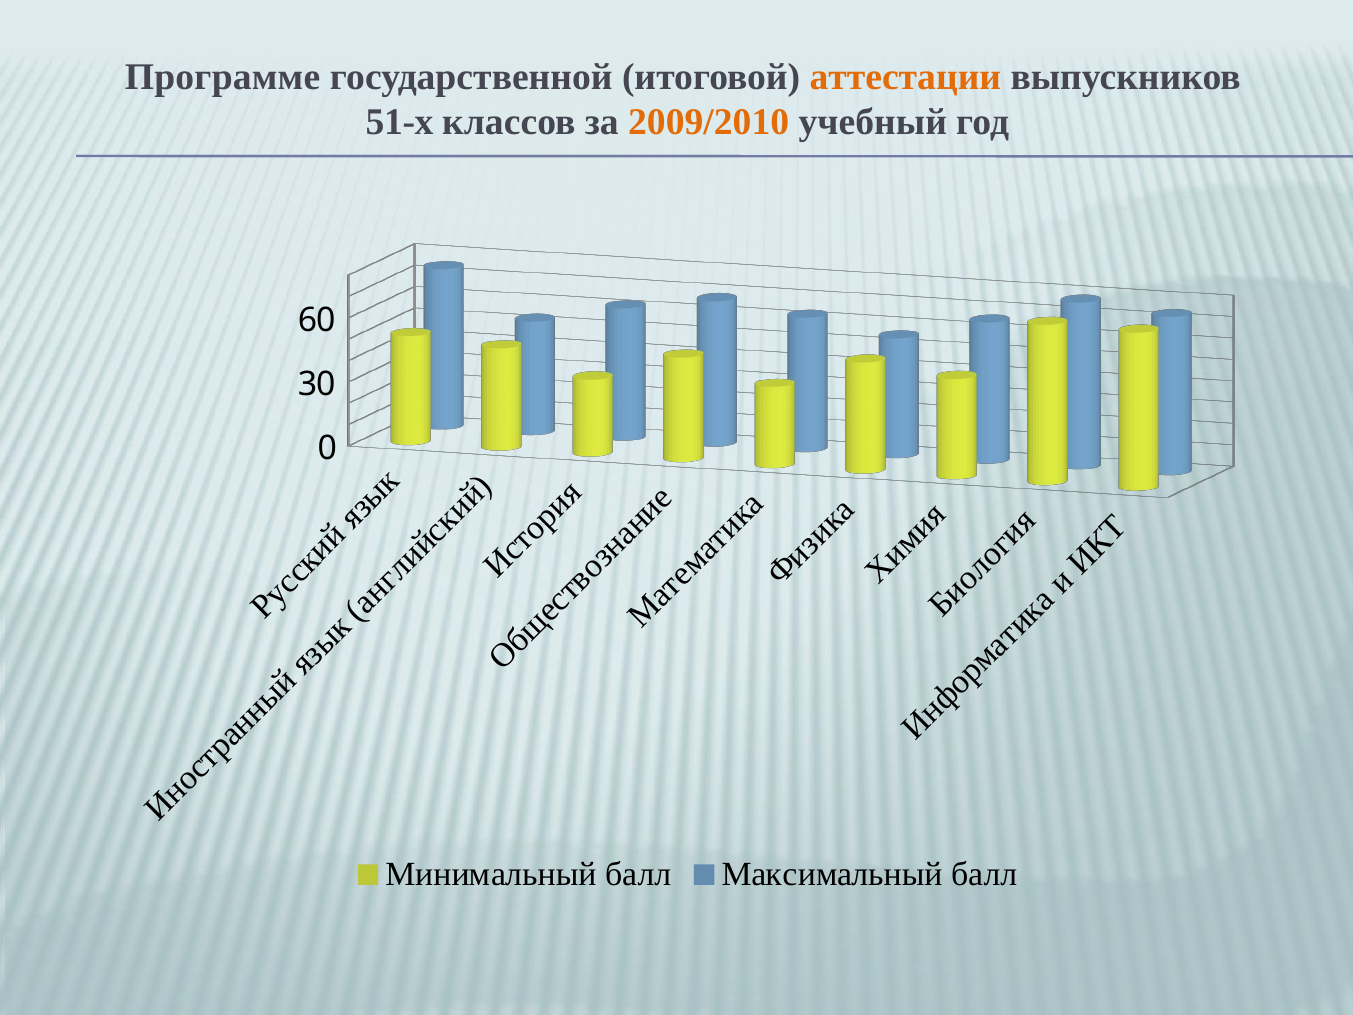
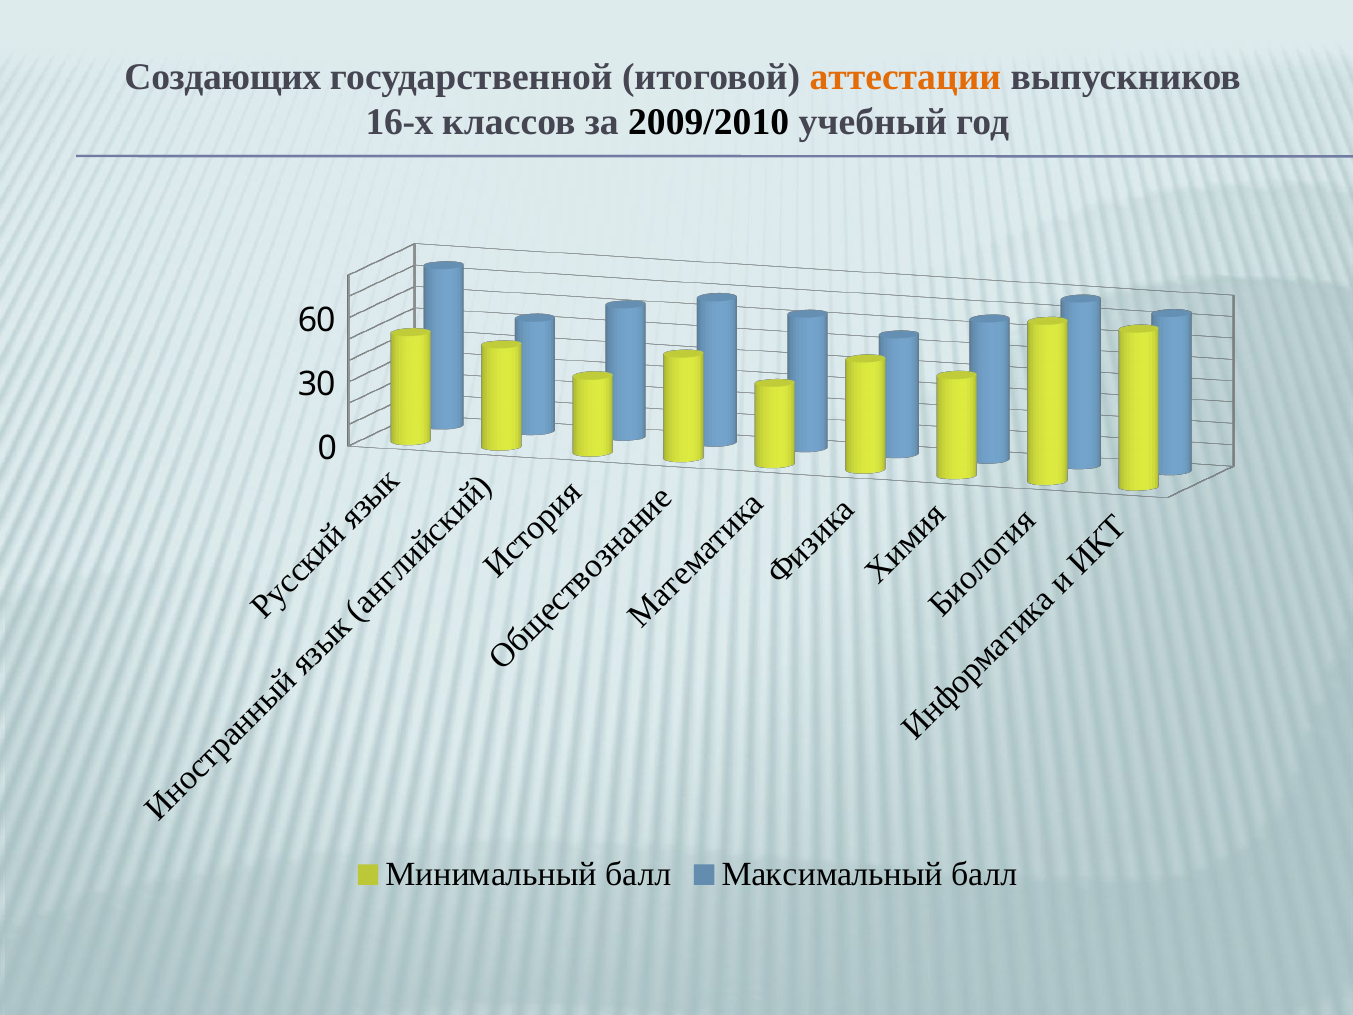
Программе: Программе -> Создающих (223, 77)
51-х: 51-х -> 16-х (400, 122)
2009/2010 colour: orange -> black (709, 122)
